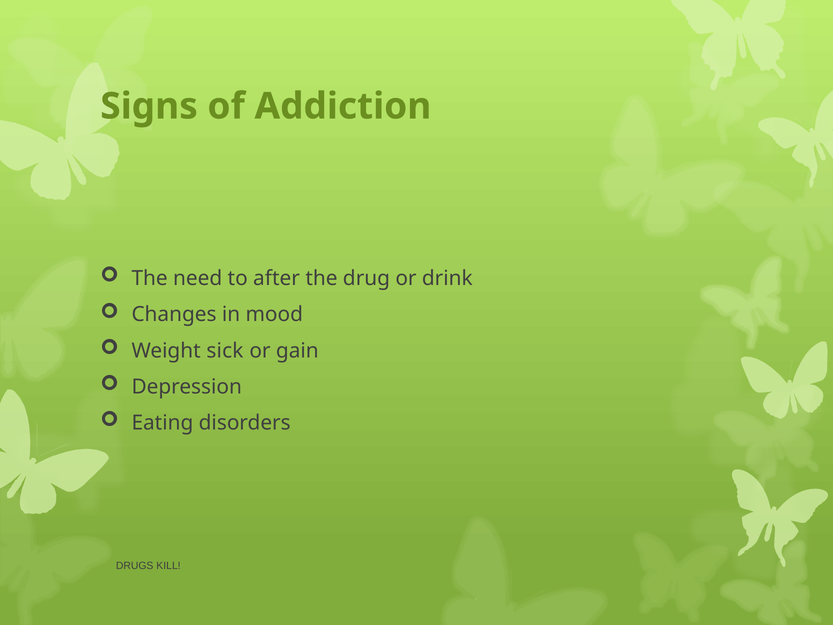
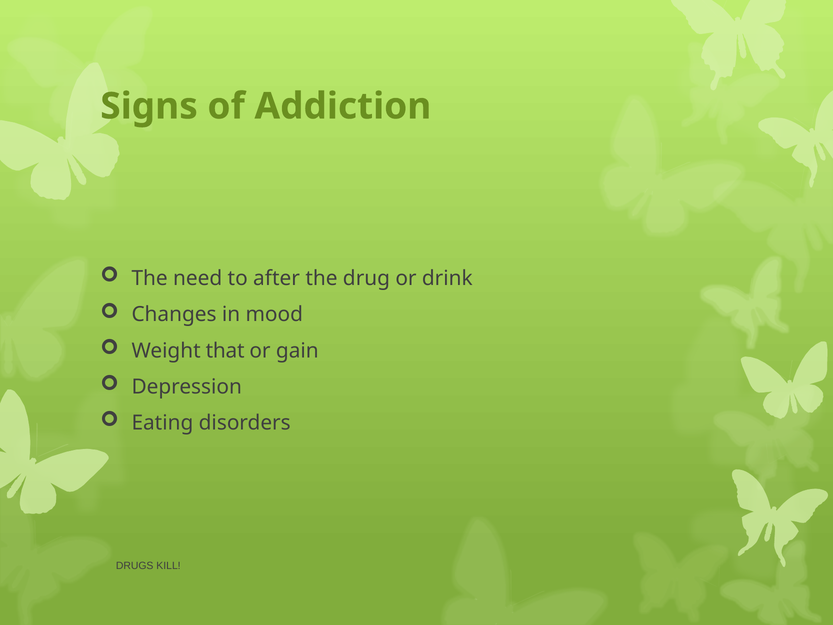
sick: sick -> that (225, 351)
